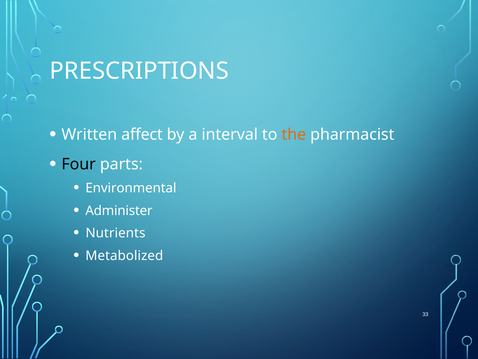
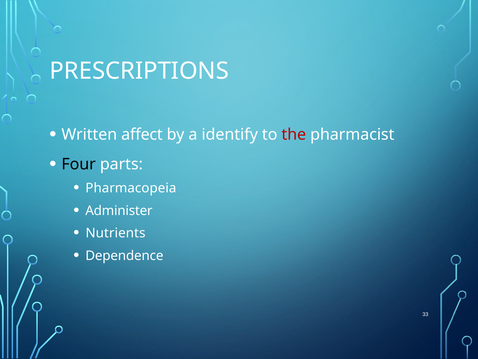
interval: interval -> identify (230, 134)
the colour: orange -> red (294, 134)
Environmental: Environmental -> Pharmacopeia (131, 188)
Metabolized: Metabolized -> Dependence (124, 255)
